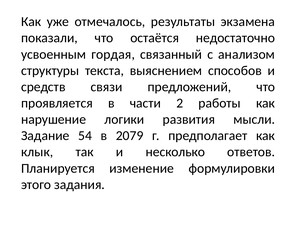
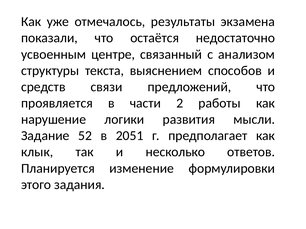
гордая: гордая -> центре (113, 54)
54: 54 -> 52 (85, 136)
2079: 2079 -> 2051 (130, 136)
